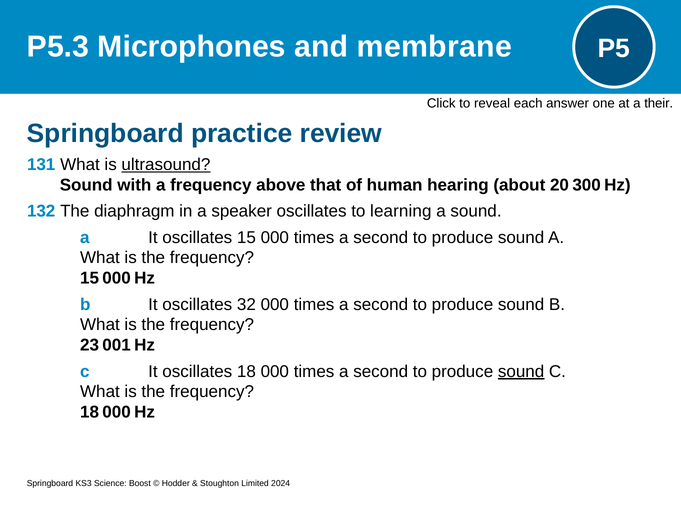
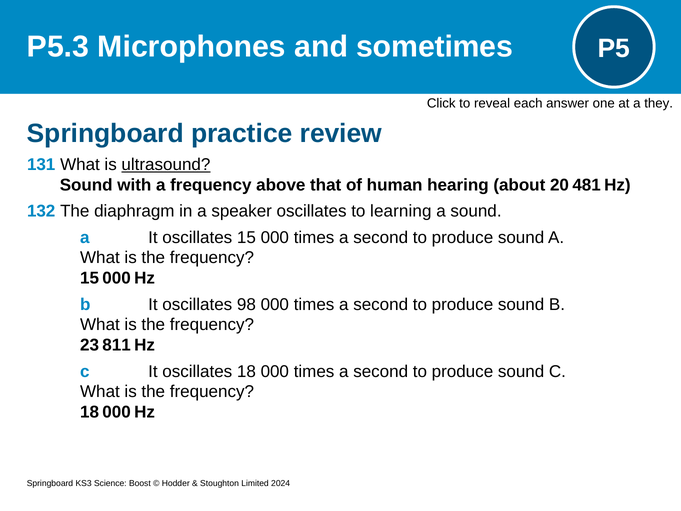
membrane: membrane -> sometimes (435, 47)
their: their -> they (659, 104)
300: 300 -> 481 (587, 185)
32: 32 -> 98 (246, 304)
001: 001 -> 811 (117, 345)
sound underline: present -> none (521, 371)
